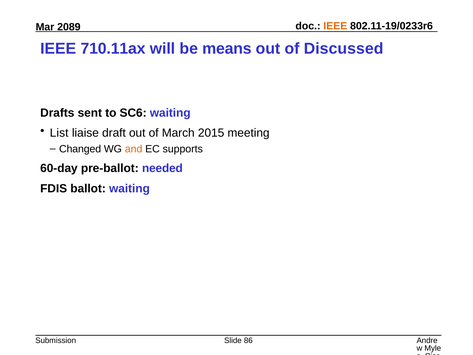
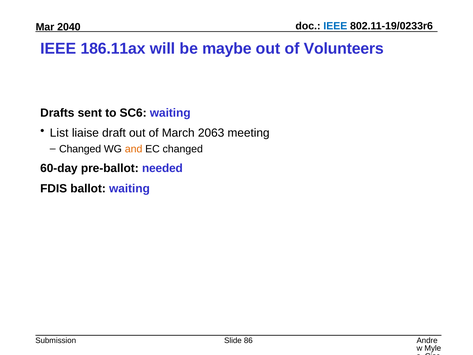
IEEE colour: orange -> blue (335, 26)
2089: 2089 -> 2040 (69, 27)
710.11ax: 710.11ax -> 186.11ax (113, 48)
means: means -> maybe (227, 48)
Discussed: Discussed -> Volunteers (344, 48)
2015: 2015 -> 2063 (211, 133)
EC supports: supports -> changed (183, 149)
